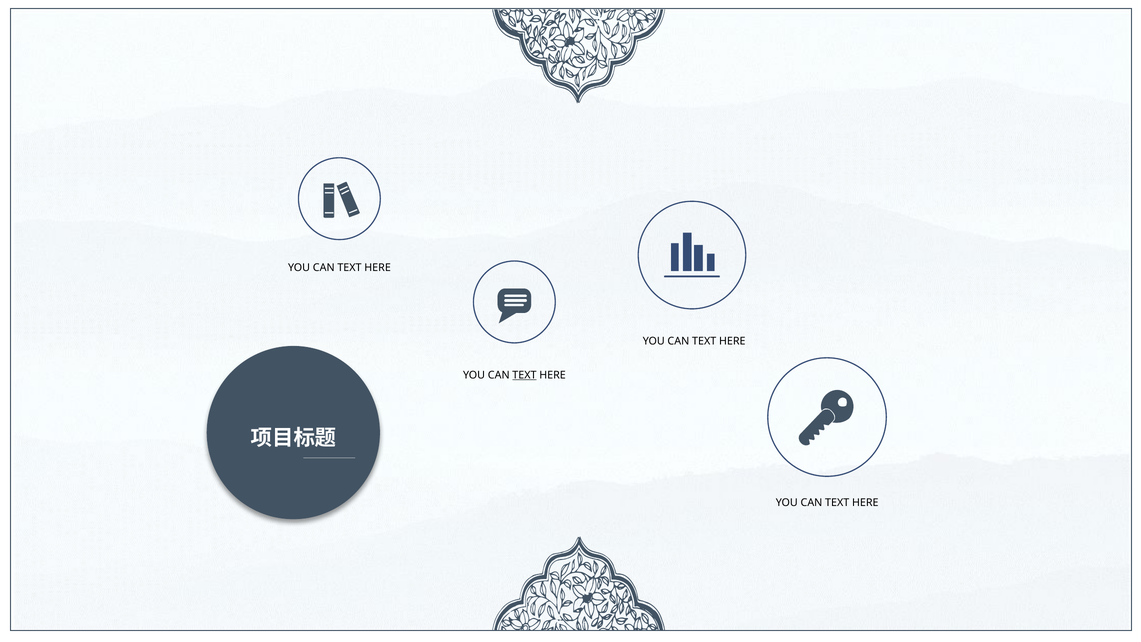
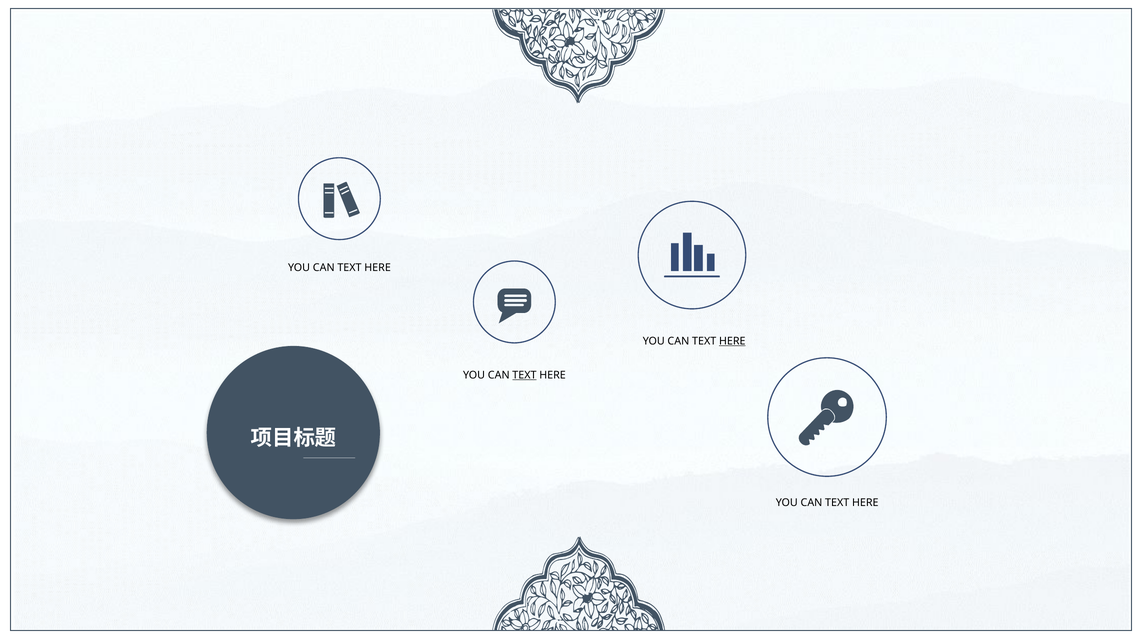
HERE underline: none -> present (732, 341)
